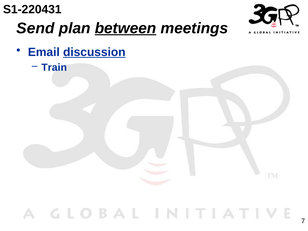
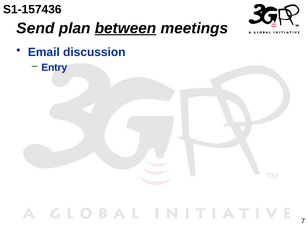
S1-220431: S1-220431 -> S1-157436 (32, 10)
discussion underline: present -> none (94, 52)
Train: Train -> Entry (54, 68)
